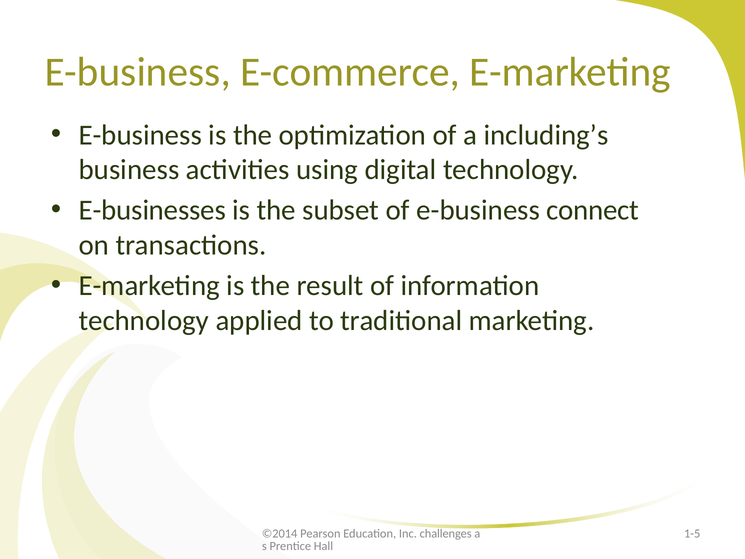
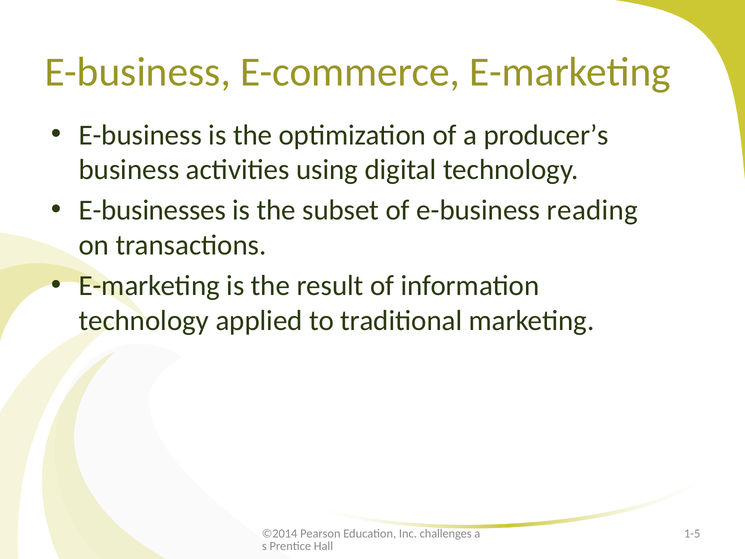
including’s: including’s -> producer’s (546, 135)
connect: connect -> reading (592, 210)
